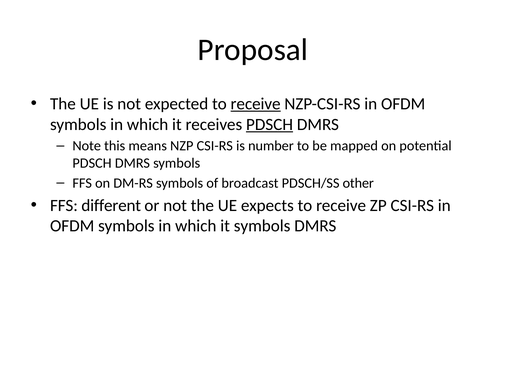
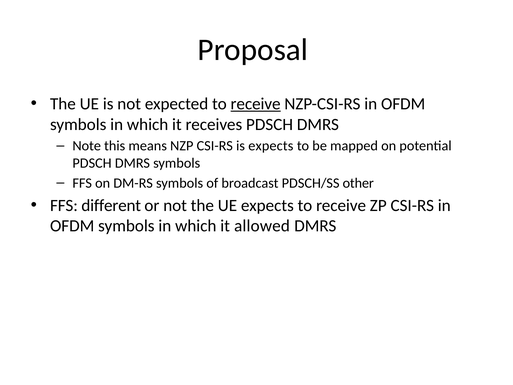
PDSCH underline: present -> none (270, 124)
is number: number -> expects (271, 146)
it symbols: symbols -> allowed (262, 226)
